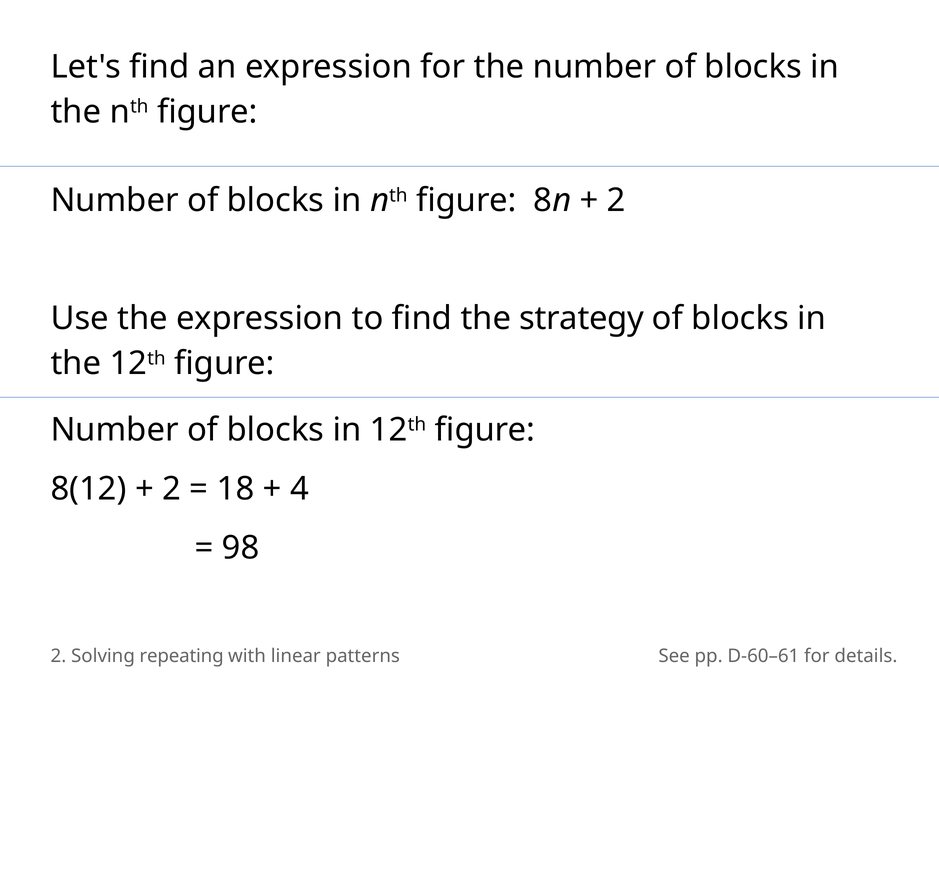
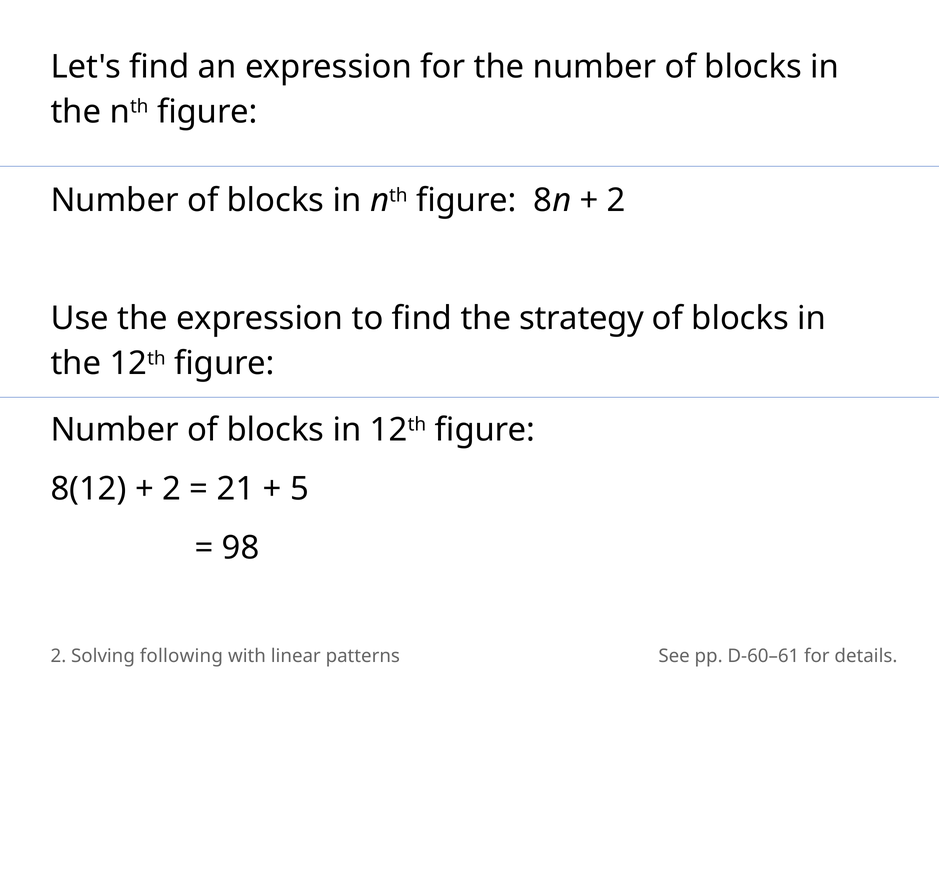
18: 18 -> 21 (236, 489)
4: 4 -> 5 (300, 489)
repeating: repeating -> following (181, 656)
